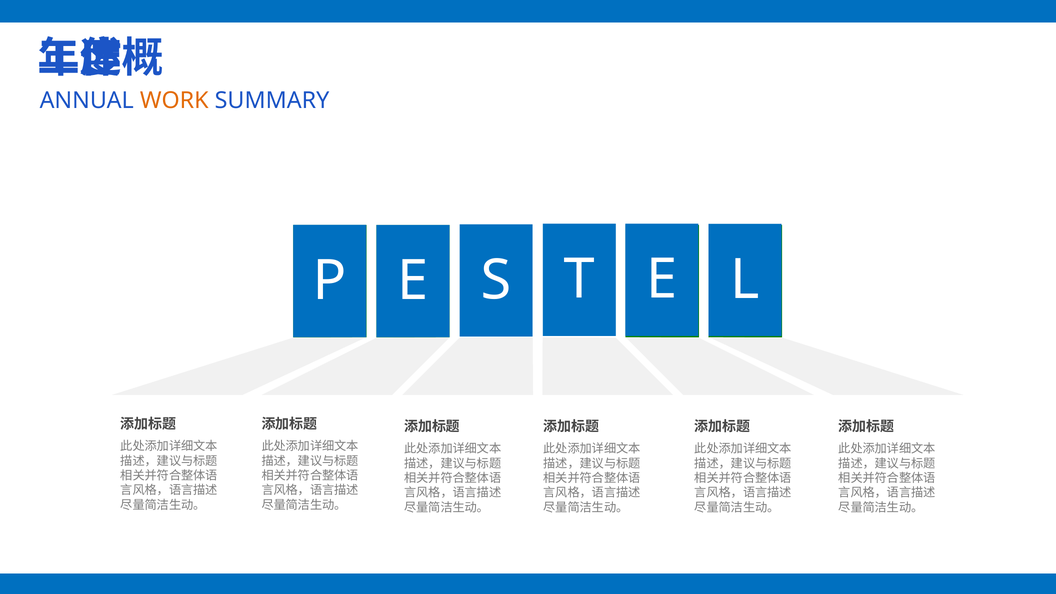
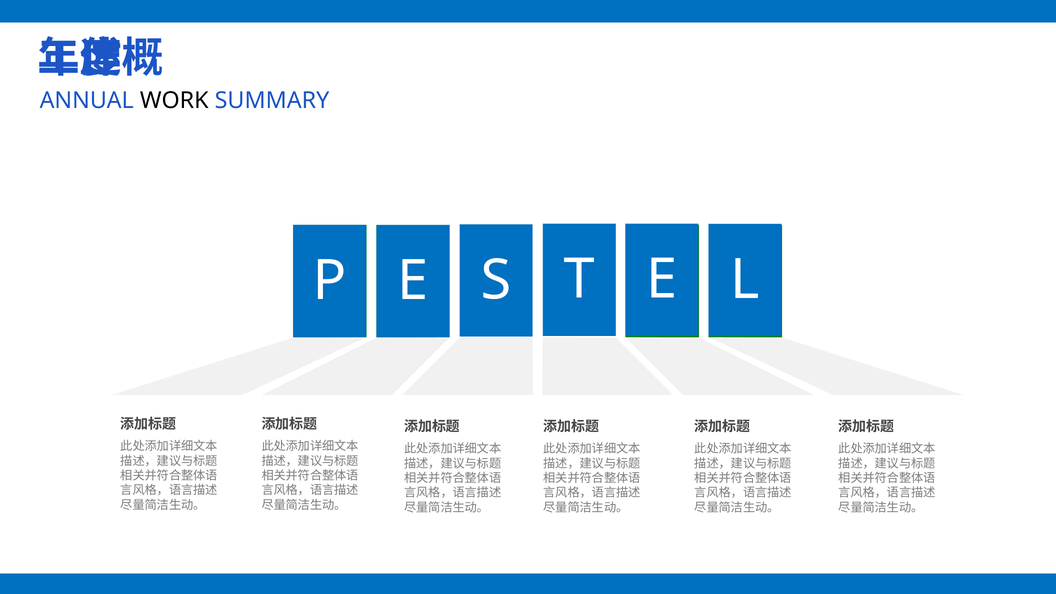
WORK colour: orange -> black (174, 100)
